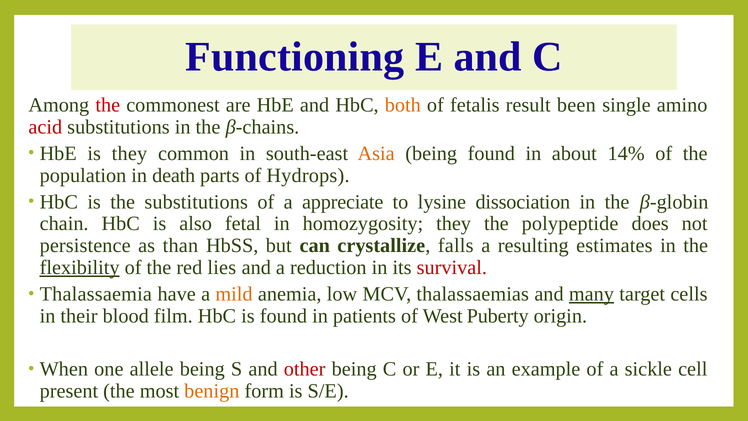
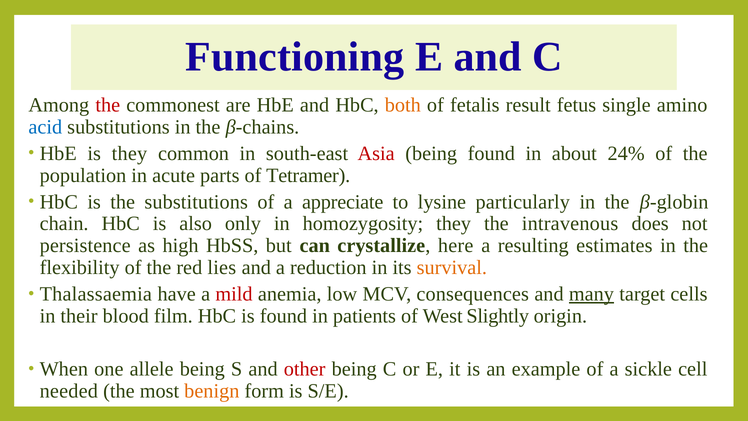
been: been -> fetus (576, 105)
acid colour: red -> blue (45, 127)
Asia colour: orange -> red (376, 153)
14%: 14% -> 24% (626, 153)
death: death -> acute (174, 175)
Hydrops: Hydrops -> Tetramer (308, 175)
dissociation: dissociation -> particularly (523, 202)
fetal: fetal -> only (243, 224)
polypeptide: polypeptide -> intravenous (570, 224)
than: than -> high (181, 246)
falls: falls -> here (456, 246)
flexibility underline: present -> none (80, 267)
survival colour: red -> orange (452, 267)
mild colour: orange -> red (234, 294)
thalassaemias: thalassaemias -> consequences (473, 294)
Puberty: Puberty -> Slightly (498, 316)
present: present -> needed (69, 391)
